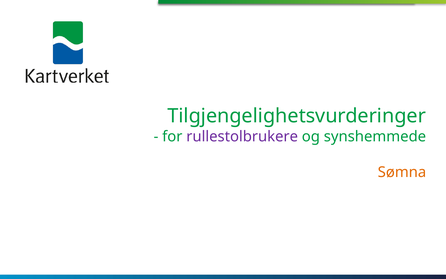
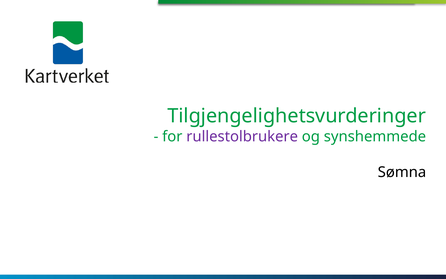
Sømna colour: orange -> black (402, 172)
